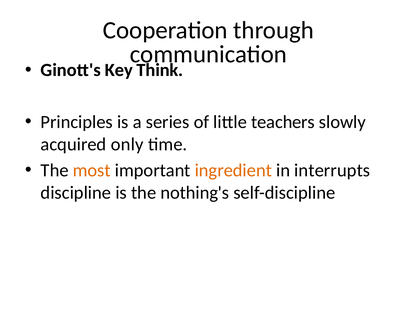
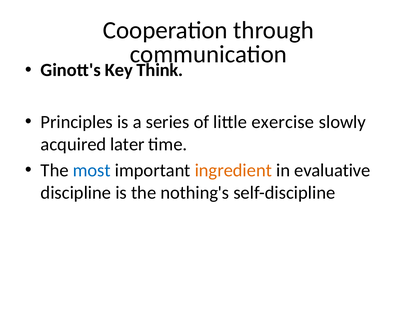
teachers: teachers -> exercise (283, 122)
only: only -> later (127, 144)
most colour: orange -> blue (92, 170)
interrupts: interrupts -> evaluative (332, 170)
